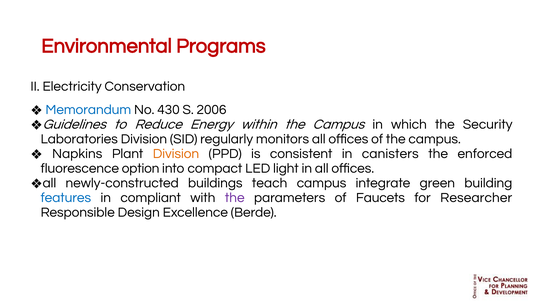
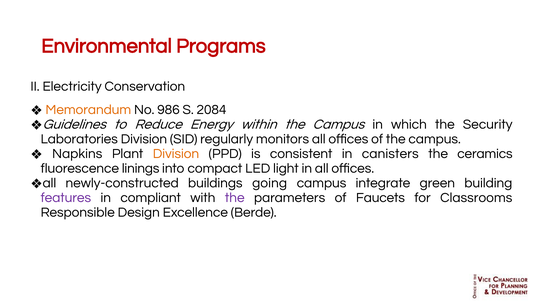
Memorandum colour: blue -> orange (88, 109)
430: 430 -> 986 (168, 109)
2006: 2006 -> 2084 (211, 109)
enforced: enforced -> ceramics (485, 153)
option: option -> linings (141, 168)
teach: teach -> going (270, 183)
features colour: blue -> purple (66, 197)
Researcher: Researcher -> Classrooms (476, 197)
